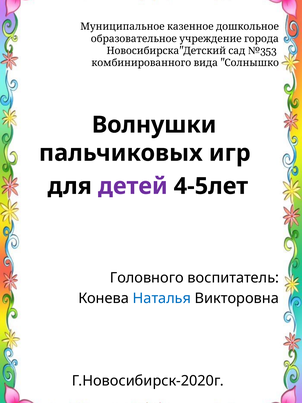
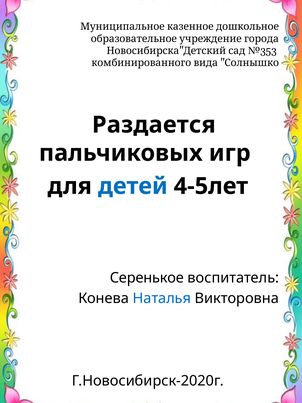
Волнушки: Волнушки -> Раздается (154, 125)
детей colour: purple -> blue (133, 186)
Головного: Головного -> Серенькое (147, 278)
